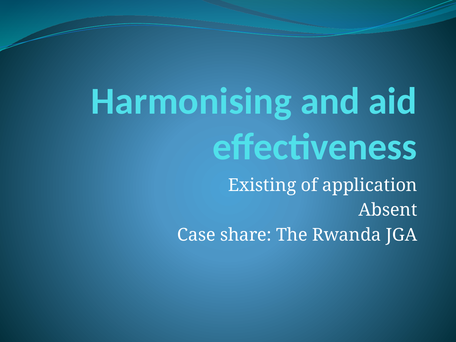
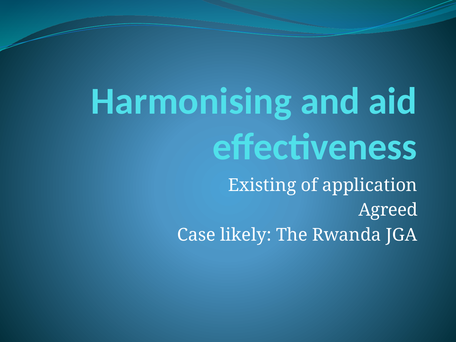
Absent: Absent -> Agreed (388, 210)
share: share -> likely (246, 235)
